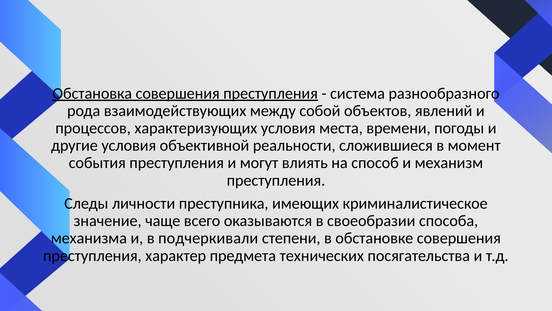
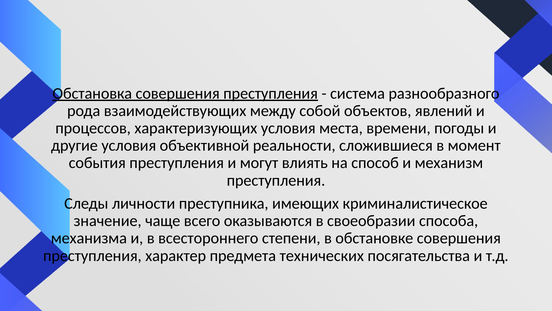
подчеркивали: подчеркивали -> всестороннего (208, 238)
